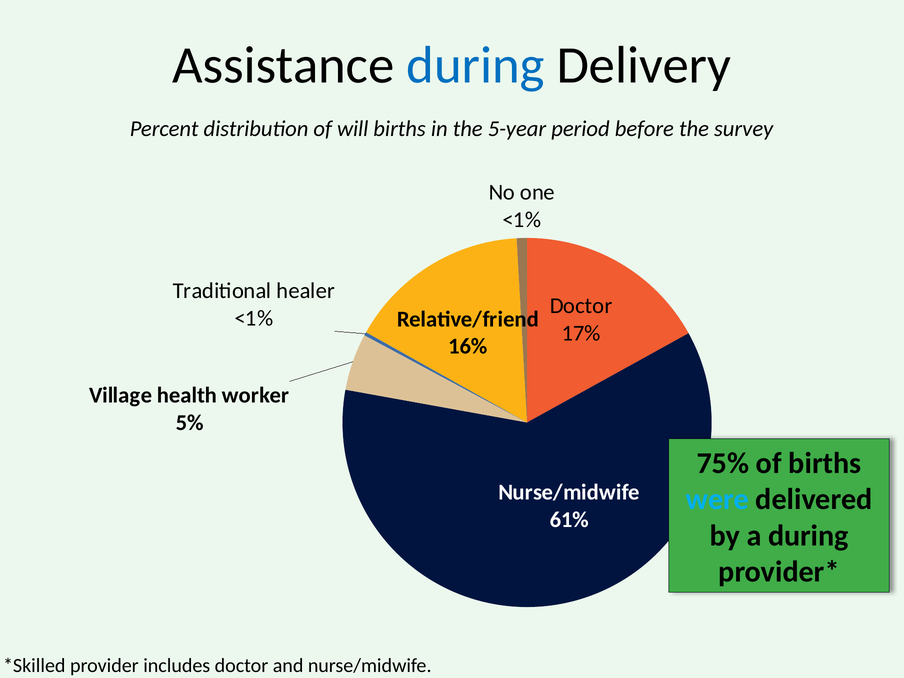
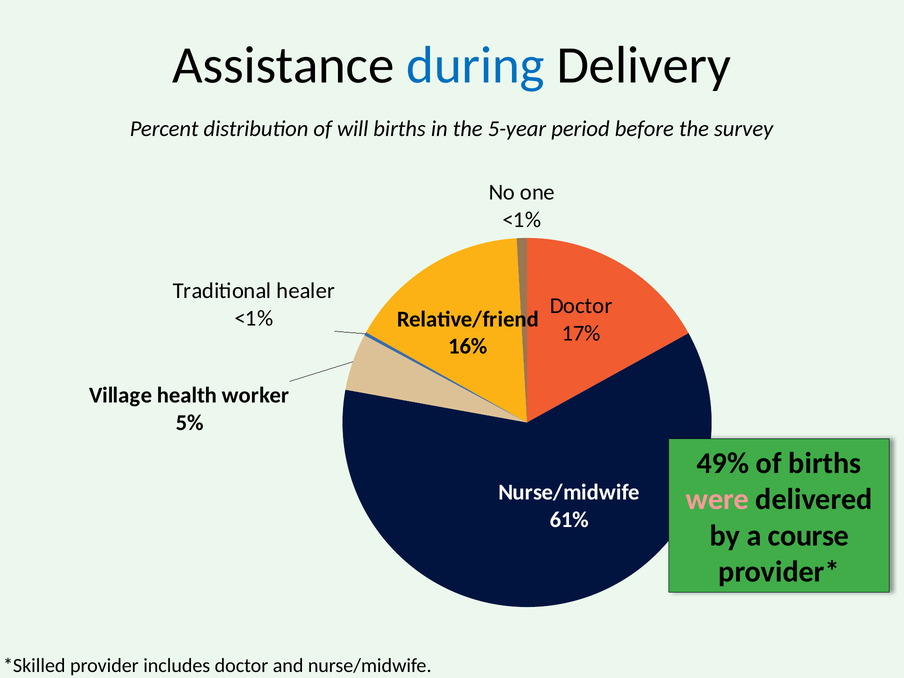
75%: 75% -> 49% (723, 463)
were colour: light blue -> pink (717, 499)
a during: during -> course (808, 536)
